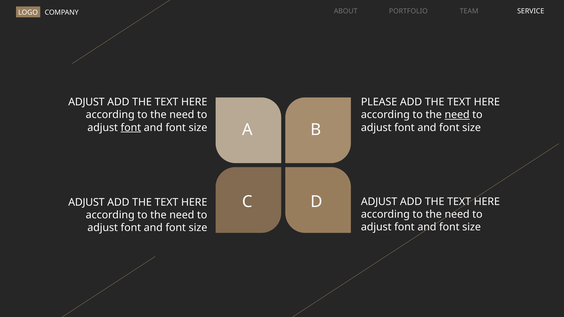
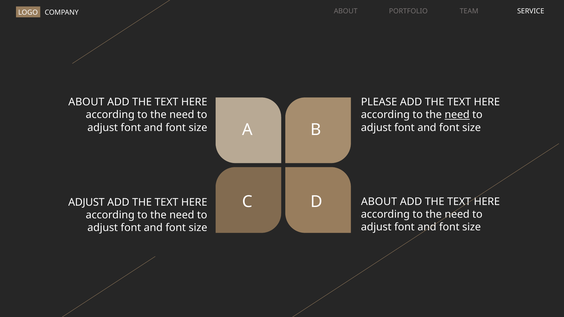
ADJUST: ADJUST -> ABOUT (86, 102)
font underline: present -> none (131, 128)
ADJUST: ADJUST -> ABOUT (379, 202)
